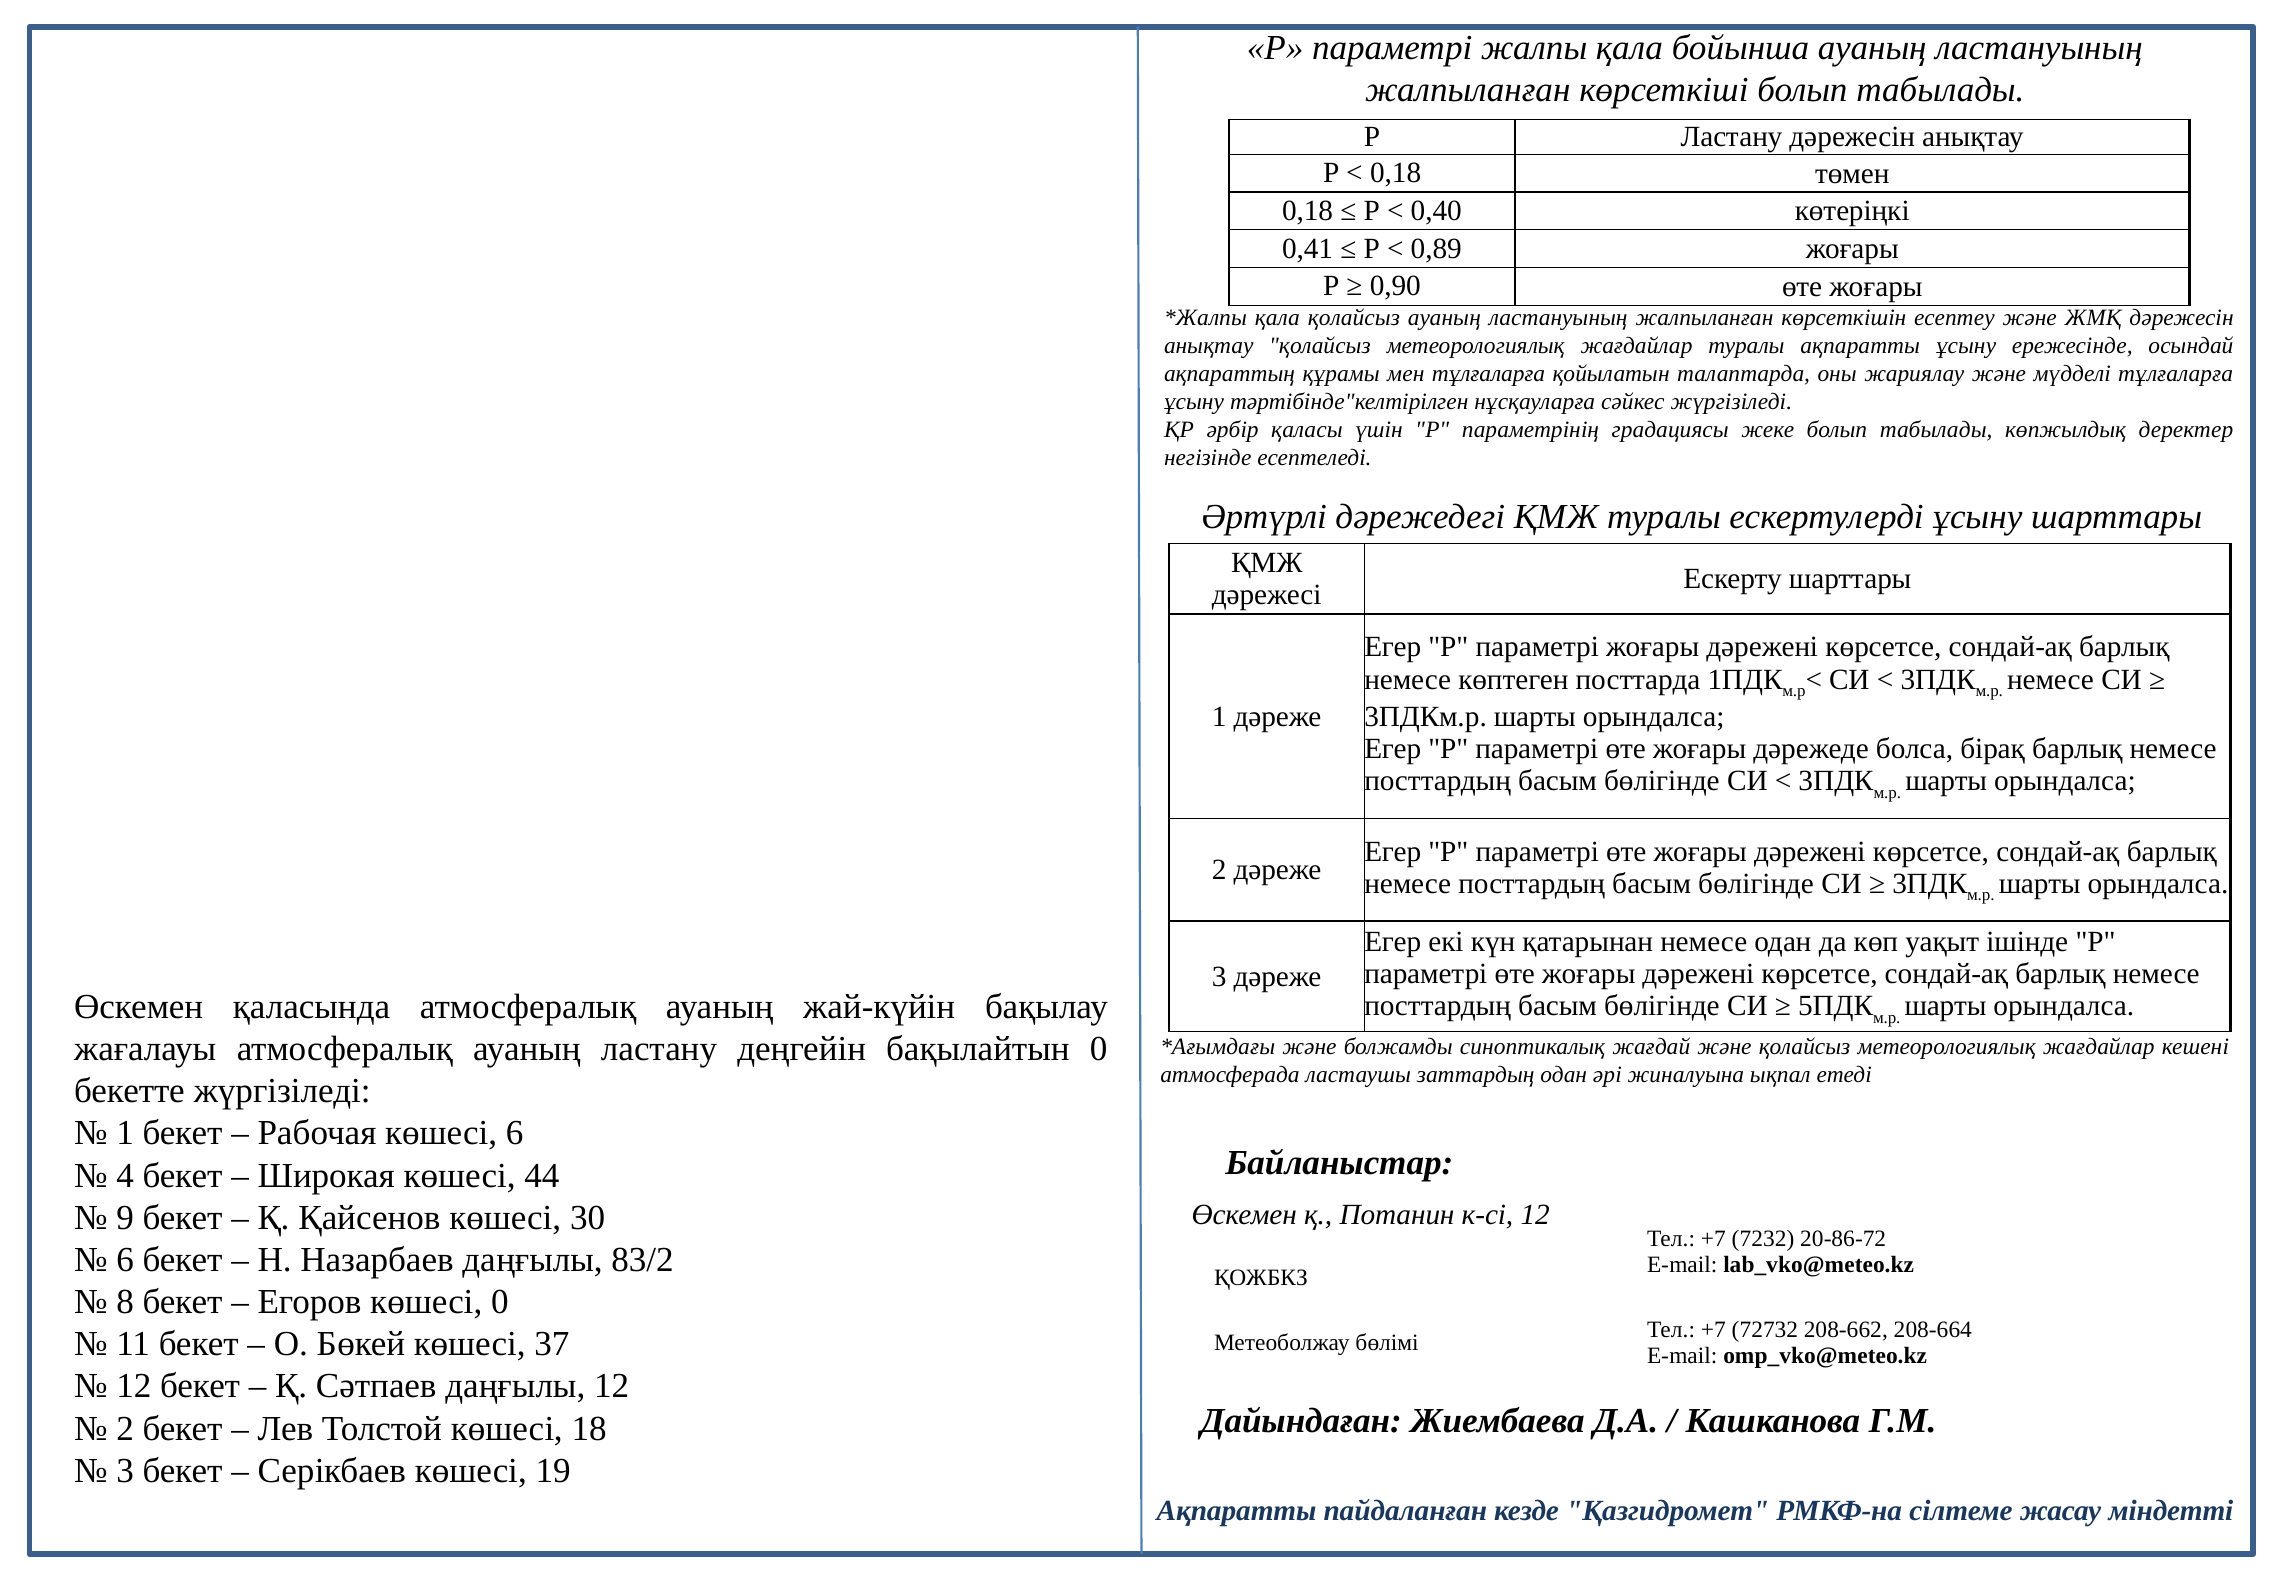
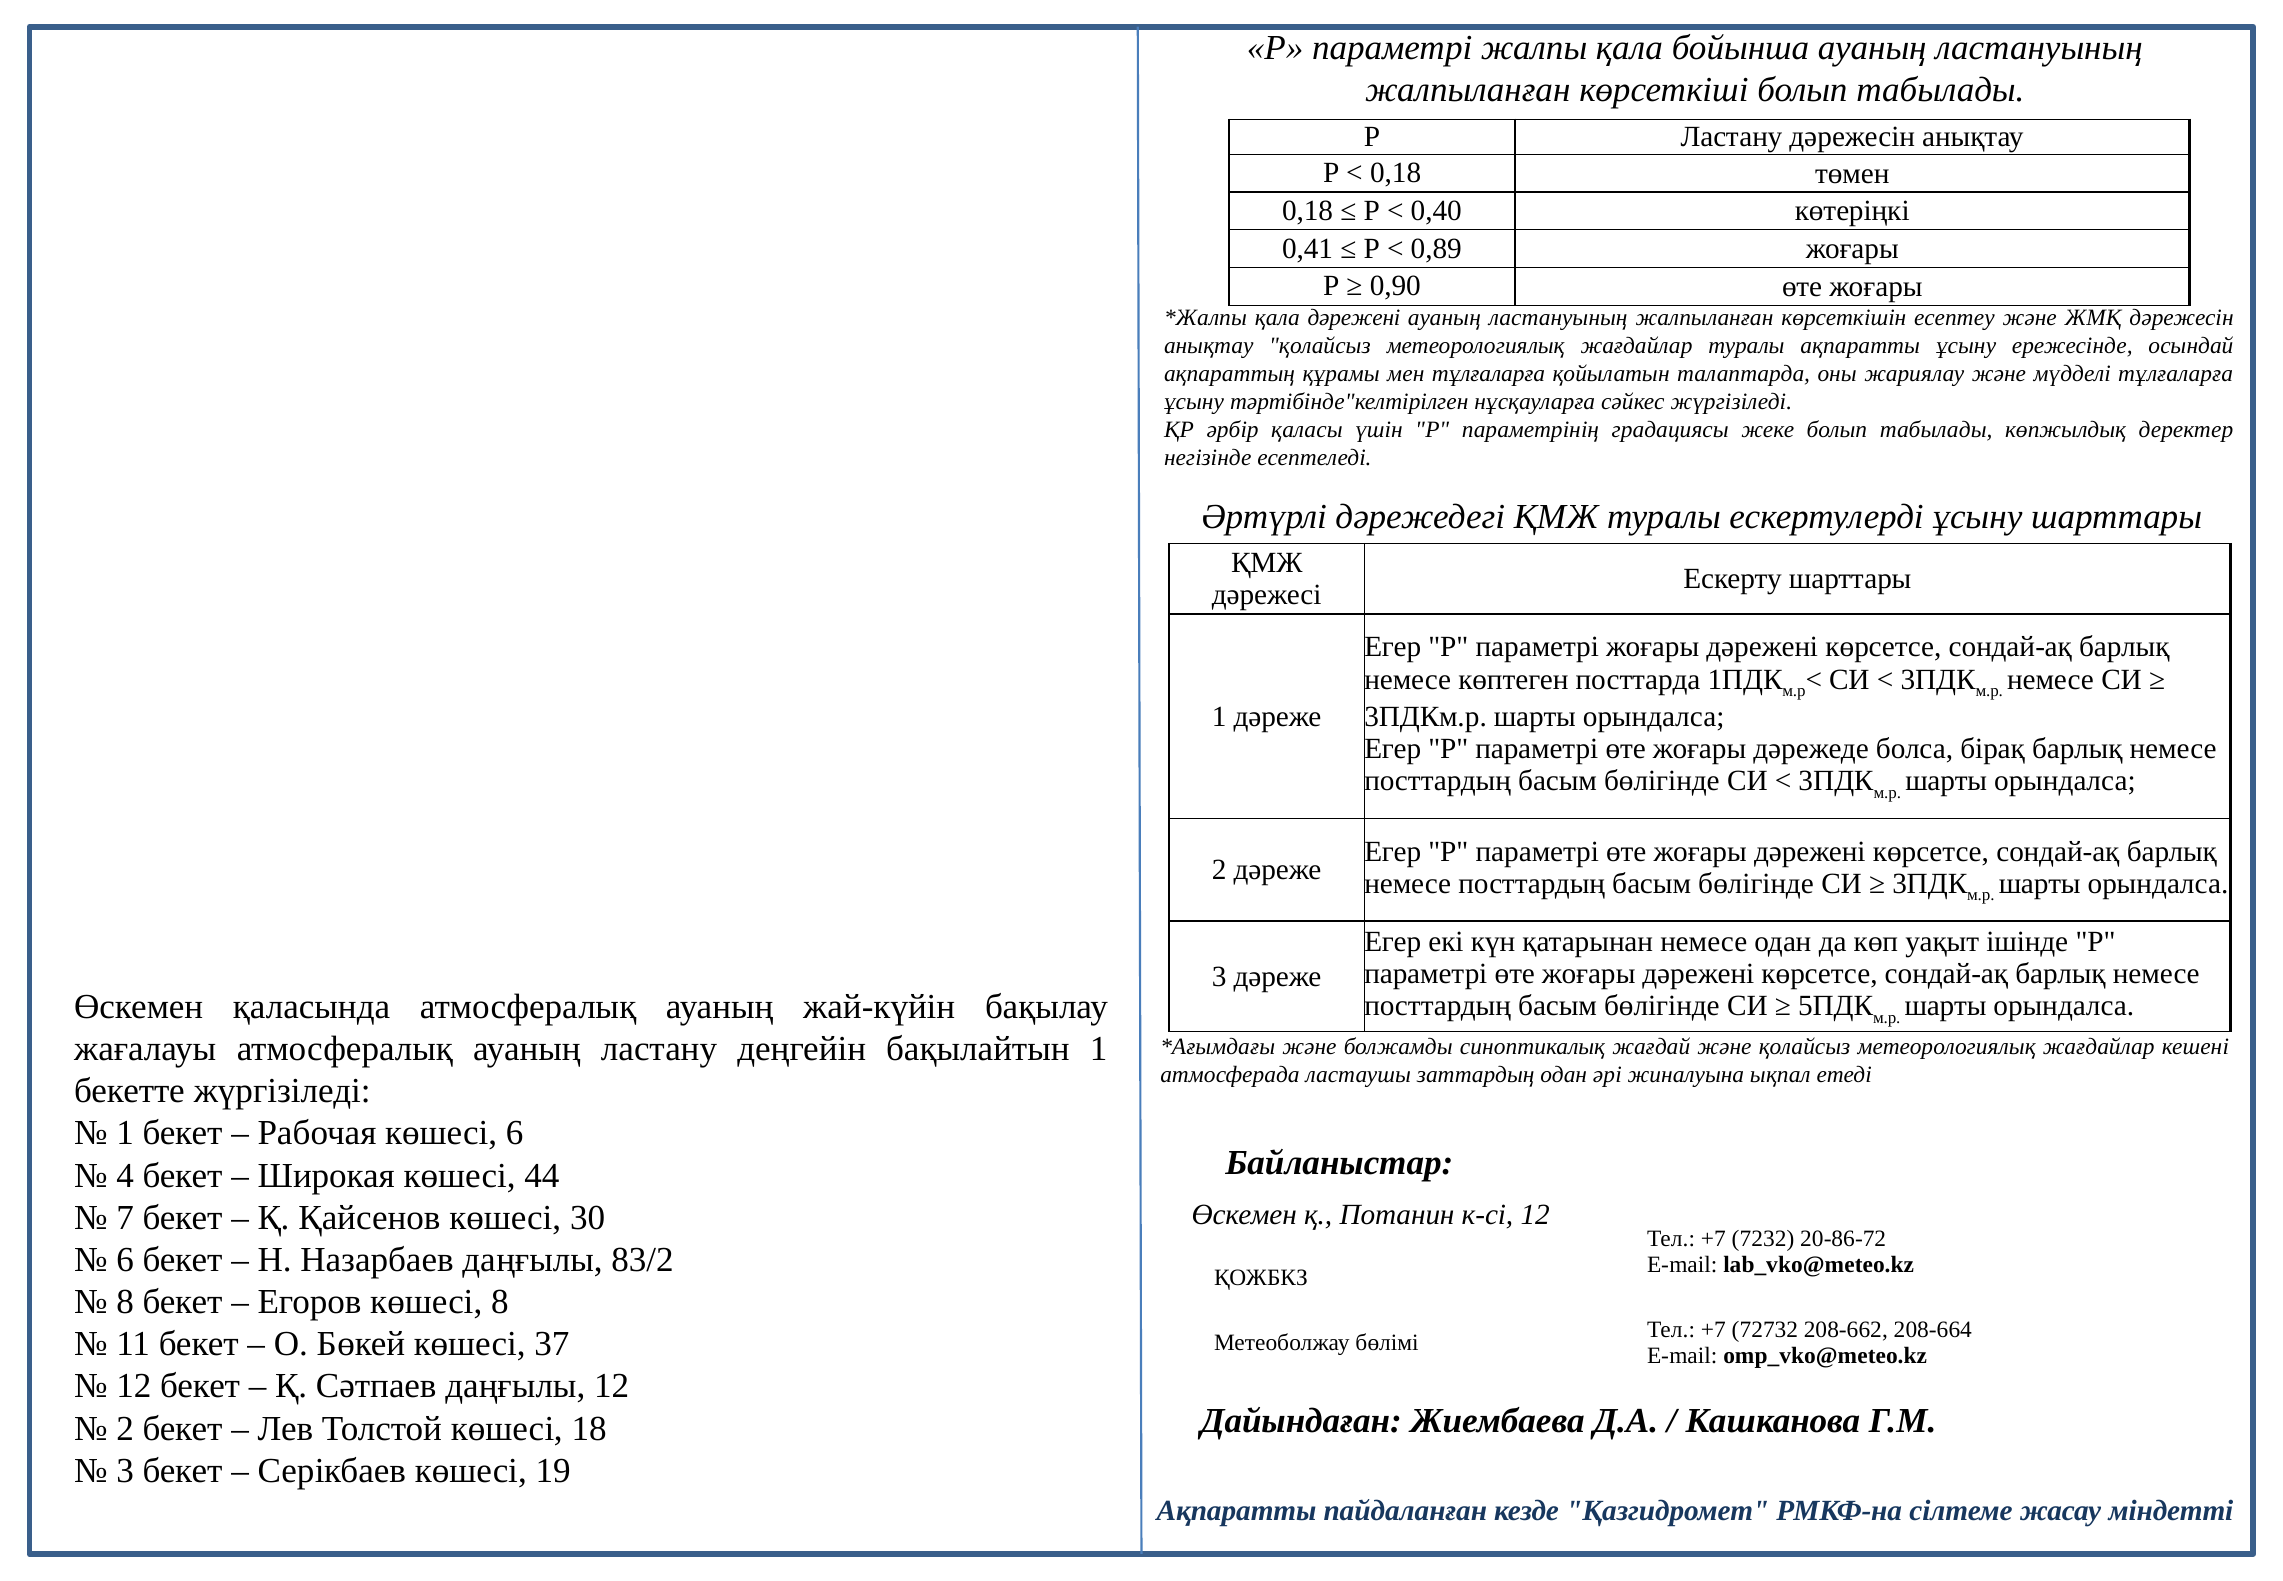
қала қолайсыз: қолайсыз -> дәрежені (1354, 318)
бақылайтын 0: 0 -> 1 (1099, 1049)
9: 9 -> 7 (125, 1217)
көшесі 0: 0 -> 8 (500, 1302)
